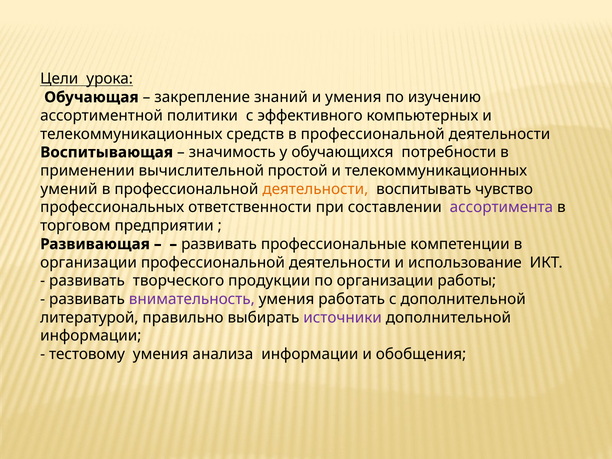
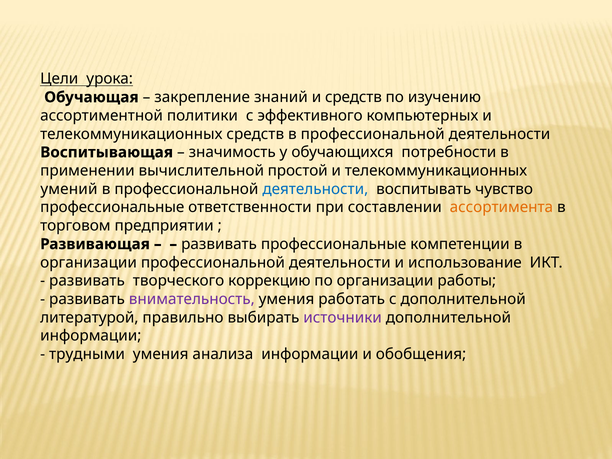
и умения: умения -> средств (353, 97)
деятельности colour: orange -> blue (315, 189)
профессиональных: профессиональных -> профессиональные (112, 207)
ассортимента colour: purple -> orange (501, 207)
продукции: продукции -> коррекцию (269, 281)
тестовому: тестовому -> трудными (87, 354)
